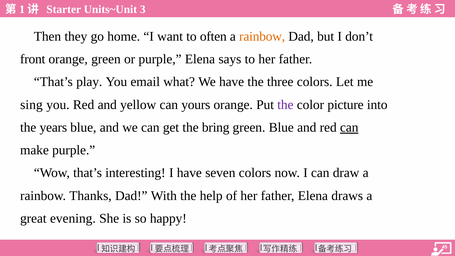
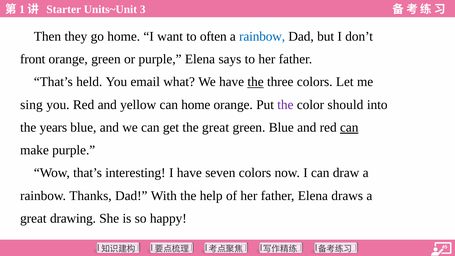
rainbow colour: orange -> blue (262, 36)
play: play -> held (89, 82)
the underline: none -> present (256, 82)
can yours: yours -> home (196, 105)
picture: picture -> should (345, 105)
the bring: bring -> great (216, 127)
evening: evening -> drawing (73, 218)
